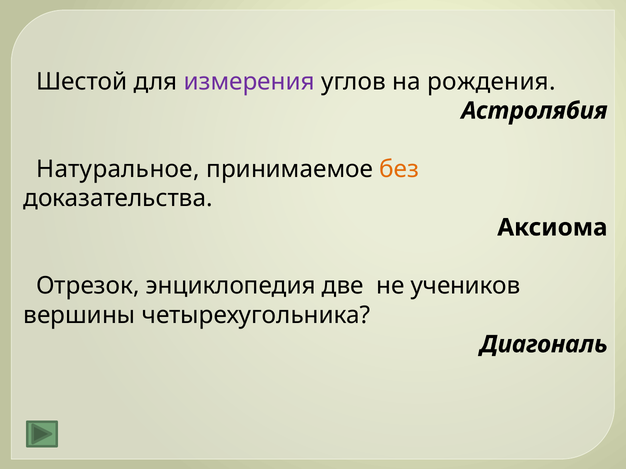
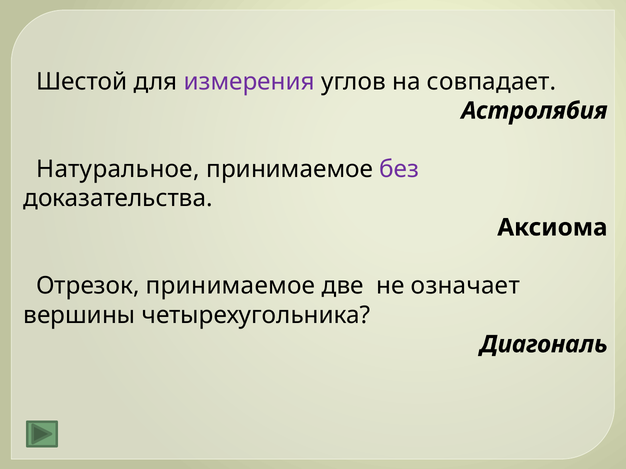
рождения: рождения -> совпадает (492, 82)
без colour: orange -> purple (399, 169)
Отрезок энциклопедия: энциклопедия -> принимаемое (231, 286)
учеников: учеников -> означает (465, 286)
